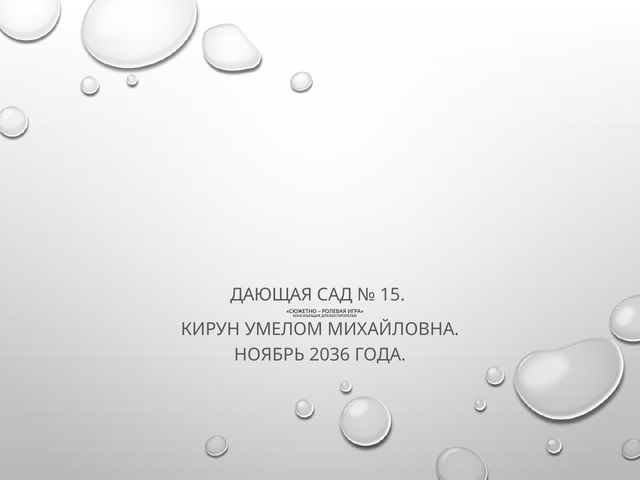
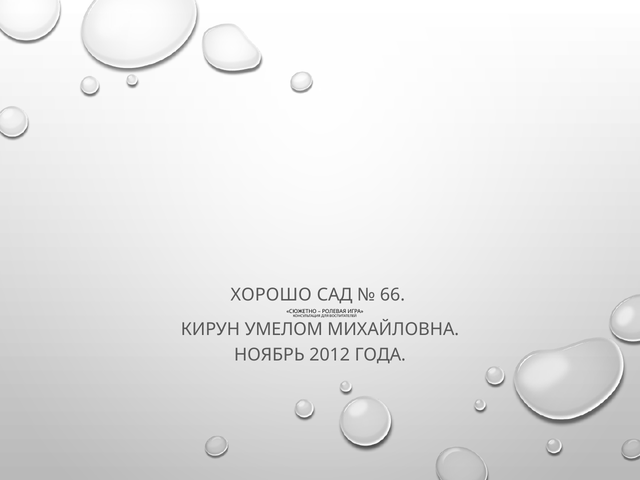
ДАЮЩАЯ: ДАЮЩАЯ -> ХОРОШО (271, 295)
15: 15 -> 66 (392, 295)
2036: 2036 -> 2012 (330, 355)
